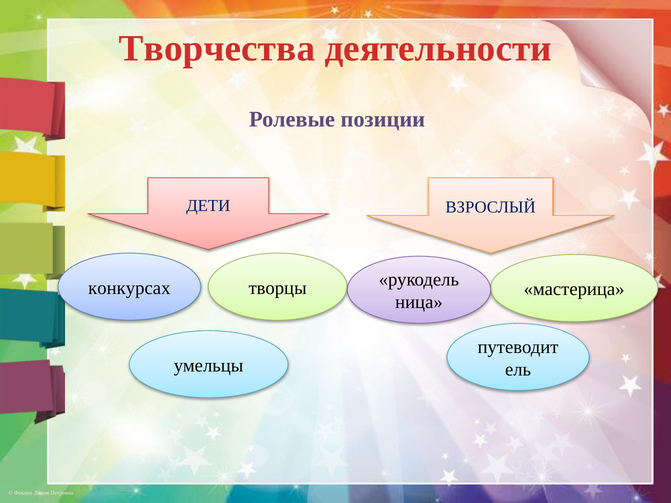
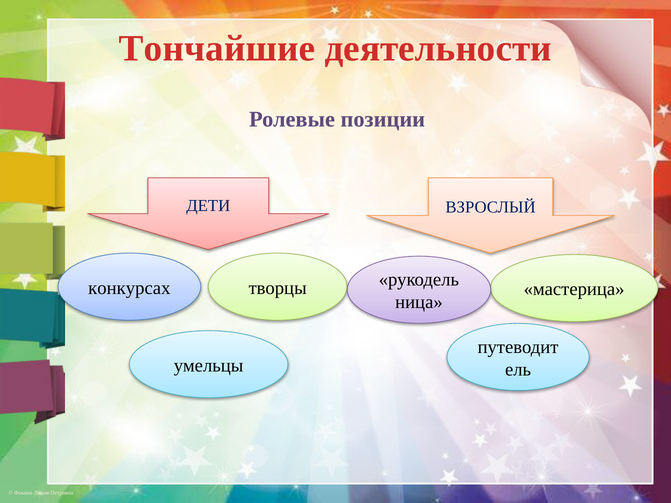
Творчества: Творчества -> Тончайшие (217, 48)
